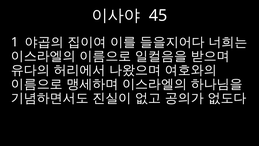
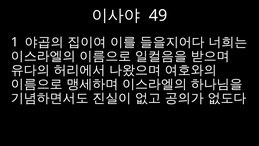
45: 45 -> 49 (158, 16)
